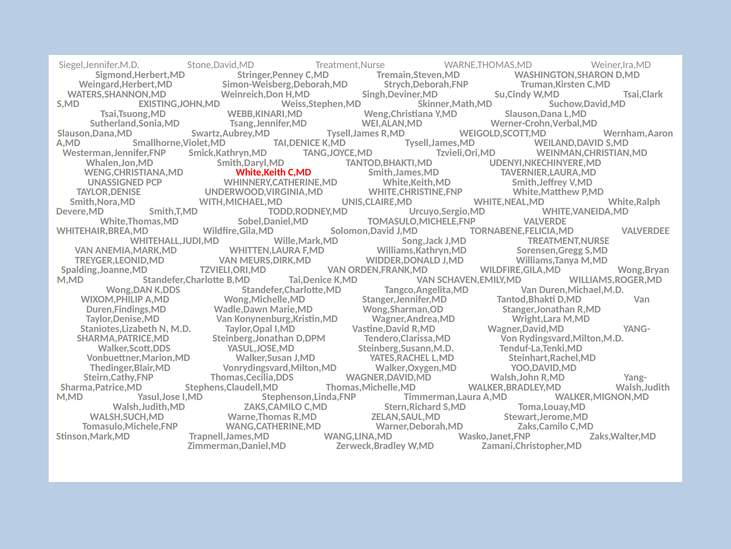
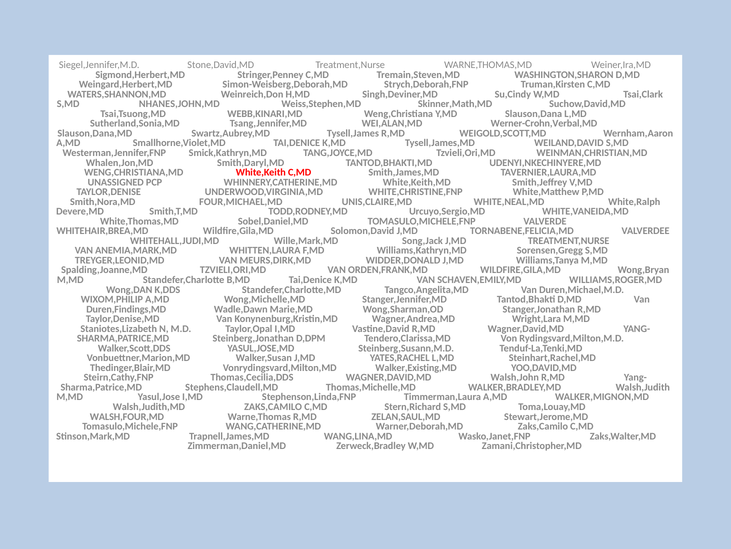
EXISTING,JOHN,MD: EXISTING,JOHN,MD -> NHANES,JOHN,MD (179, 104)
WITH,MICHAEL,MD: WITH,MICHAEL,MD -> FOUR,MICHAEL,MD (241, 201)
Walker,Oxygen,MD: Walker,Oxygen,MD -> Walker,Existing,MD (416, 367)
WALSH,SUCH,MD: WALSH,SUCH,MD -> WALSH,FOUR,MD (127, 416)
